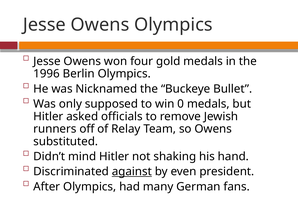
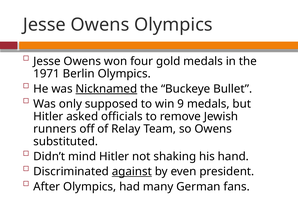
1996: 1996 -> 1971 (47, 74)
Nicknamed underline: none -> present (106, 89)
0: 0 -> 9 (181, 104)
